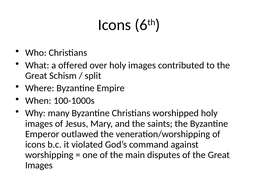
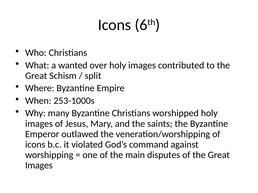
offered: offered -> wanted (73, 65)
100-1000s: 100-1000s -> 253-1000s (74, 101)
